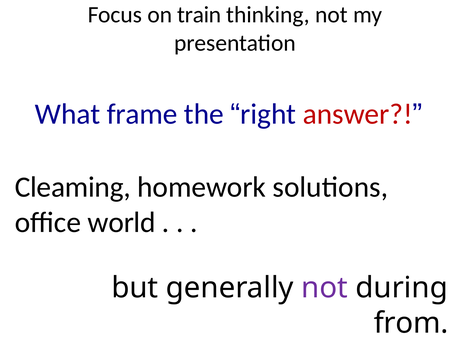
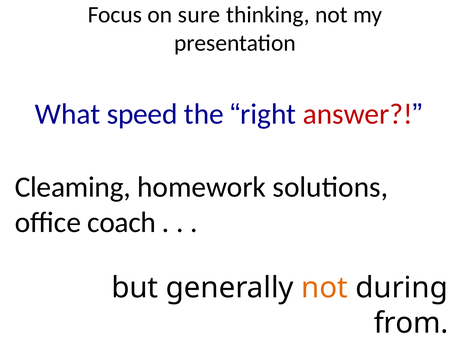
train: train -> sure (199, 15)
frame: frame -> speed (142, 114)
world: world -> coach (122, 223)
not colour: purple -> orange (325, 288)
